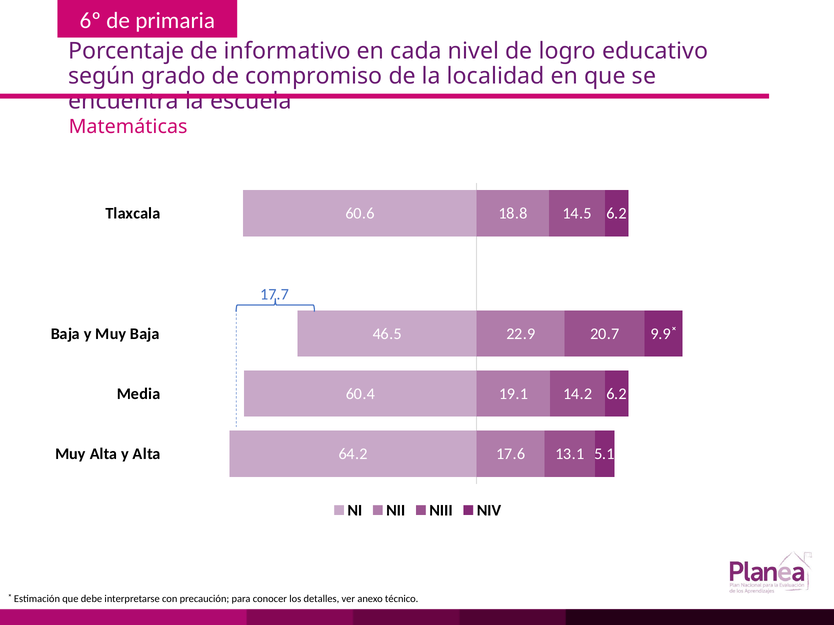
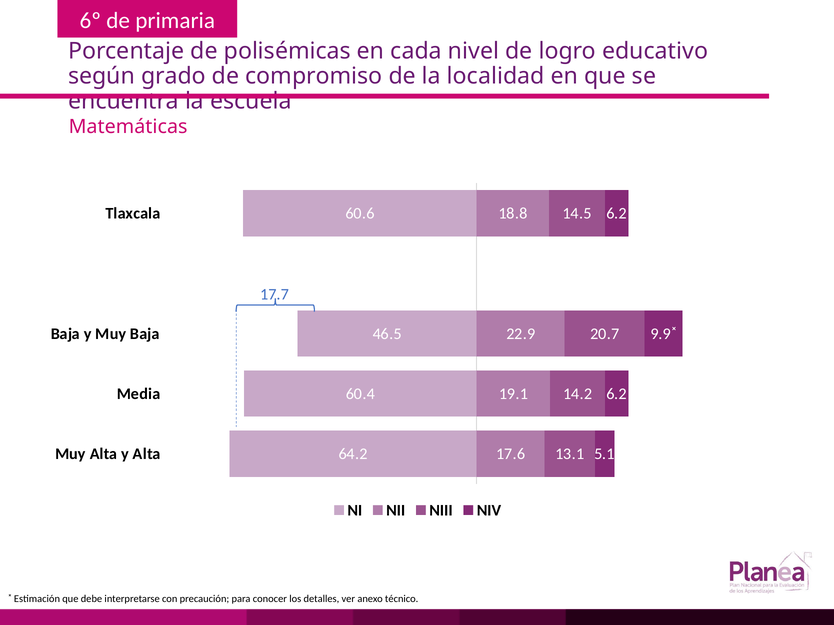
informativo: informativo -> polisémicas (287, 51)
